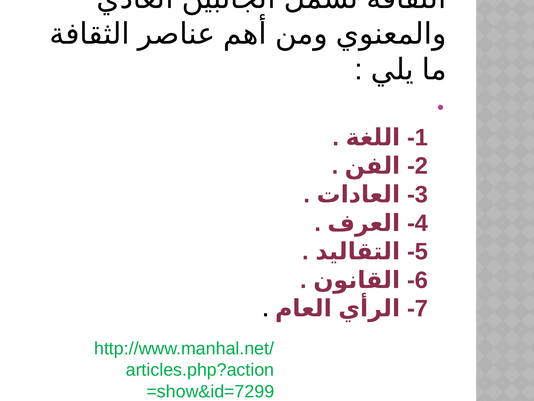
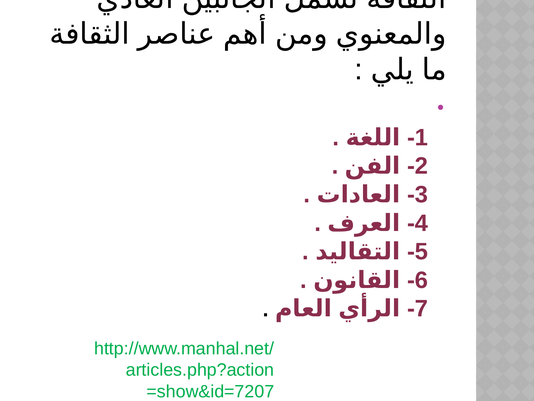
=show&id=7299: =show&id=7299 -> =show&id=7207 (210, 391)
